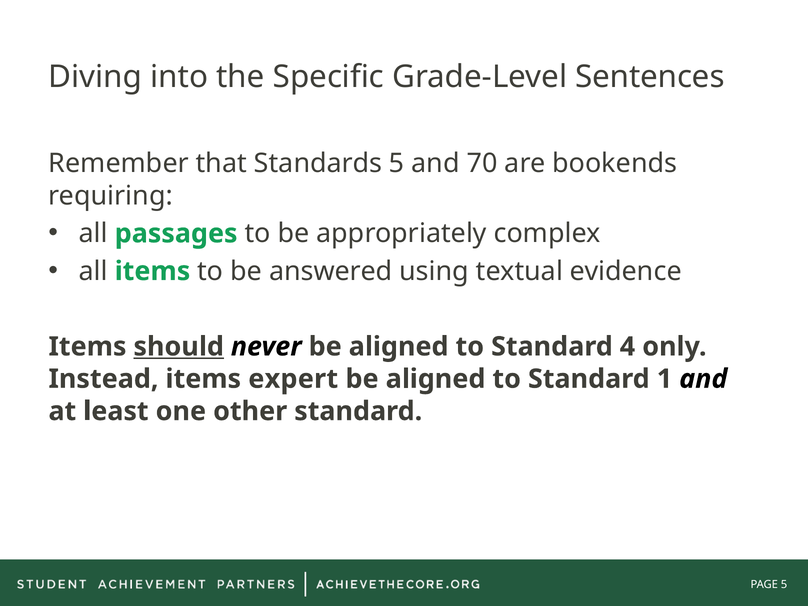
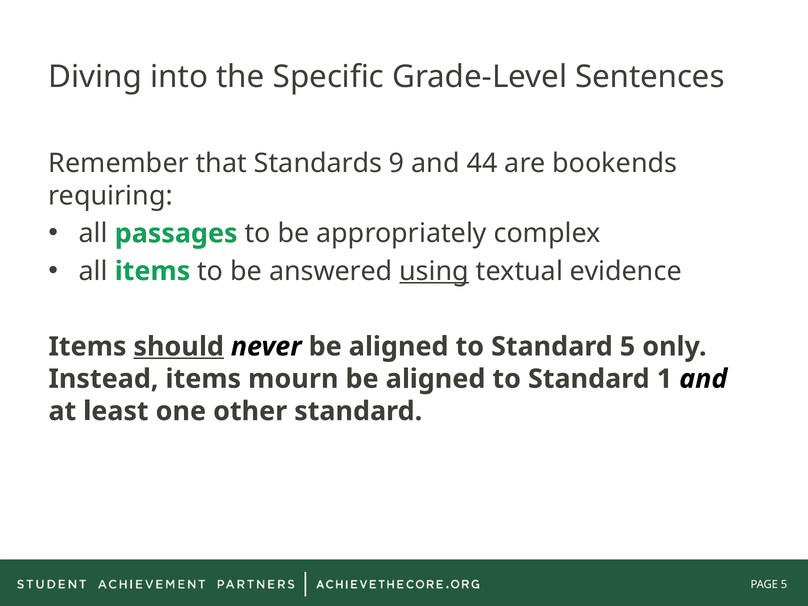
Standards 5: 5 -> 9 (397, 163)
70: 70 -> 44 (482, 163)
using underline: none -> present (434, 271)
Standard 4: 4 -> 5 (627, 347)
expert: expert -> mourn (293, 379)
